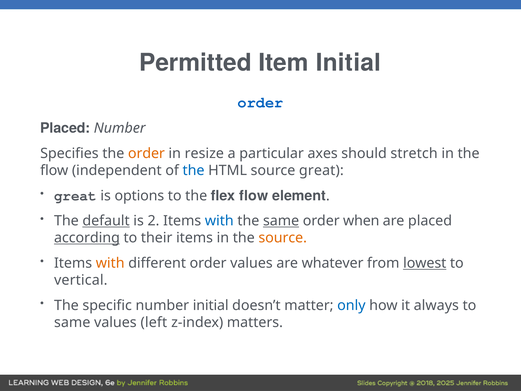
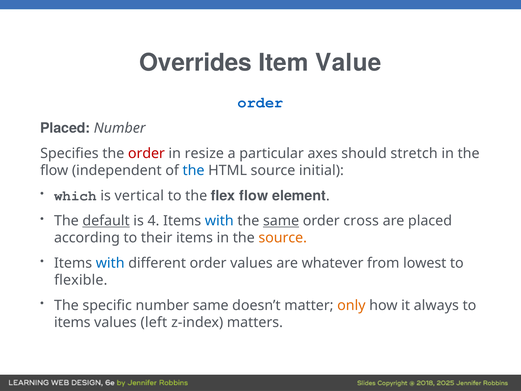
Permitted: Permitted -> Overrides (195, 63)
Item Initial: Initial -> Value (348, 63)
order colour: orange -> red (146, 153)
source great: great -> initial (321, 170)
great: great -> which (75, 196)
options: options -> vertical (139, 196)
2: 2 -> 4 (153, 221)
when: when -> cross (361, 221)
according underline: present -> none (87, 238)
with colour: orange -> blue (110, 263)
lowest underline: present -> none (425, 263)
vertical: vertical -> flexible (81, 280)
number initial: initial -> same (211, 305)
only colour: blue -> orange (351, 305)
same: same -> items (72, 322)
